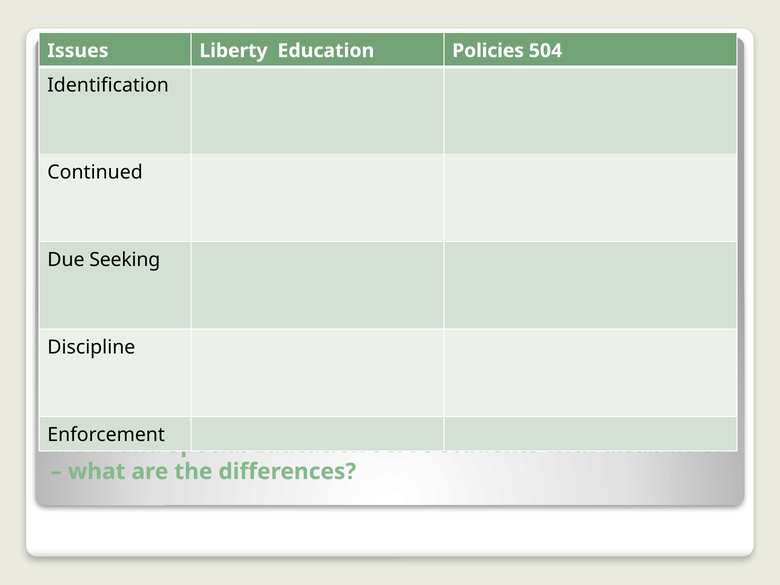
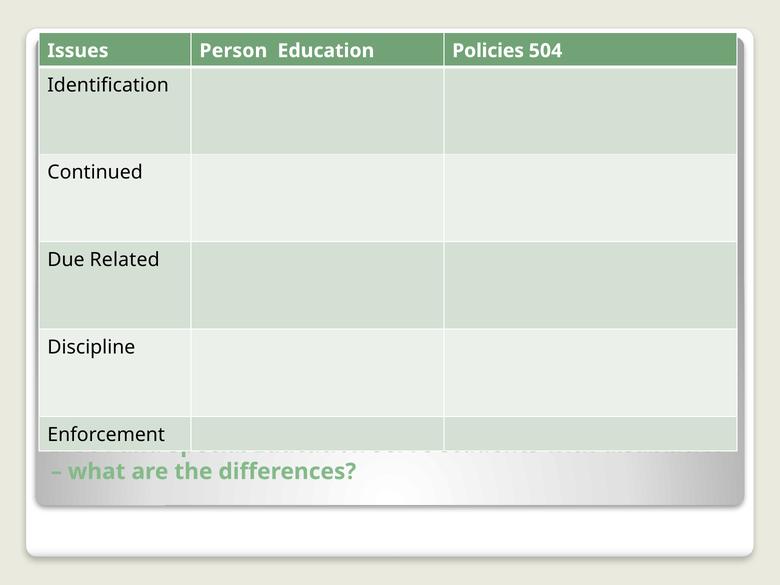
Liberty: Liberty -> Person (233, 51)
Seeking: Seeking -> Related (125, 260)
